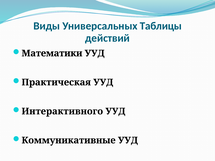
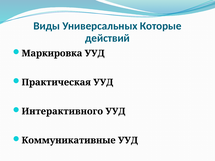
Таблицы: Таблицы -> Которые (161, 26)
Математики: Математики -> Маркировка (52, 53)
